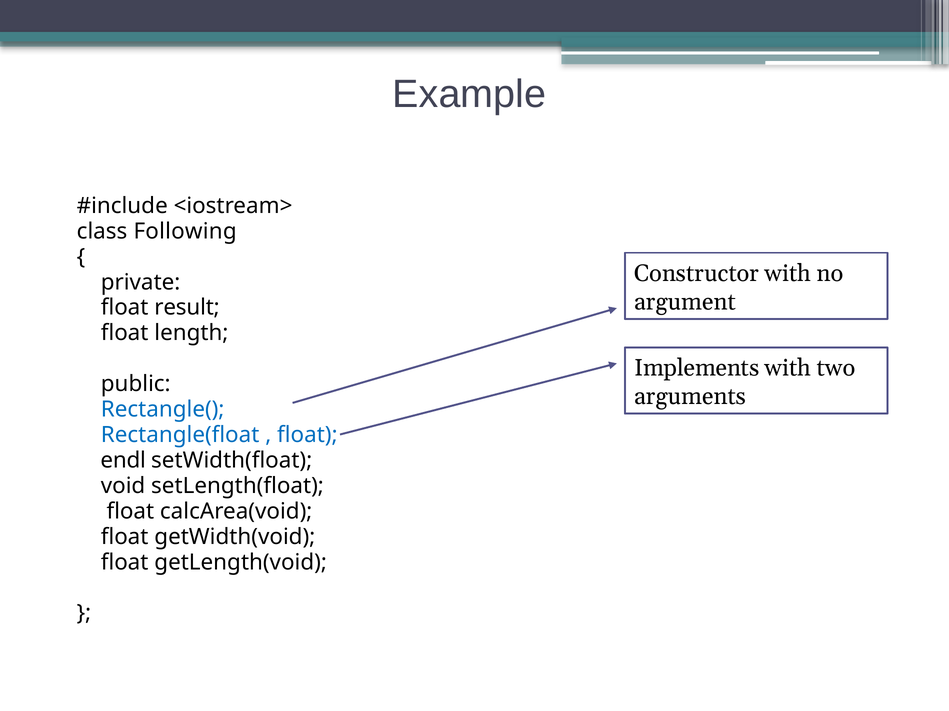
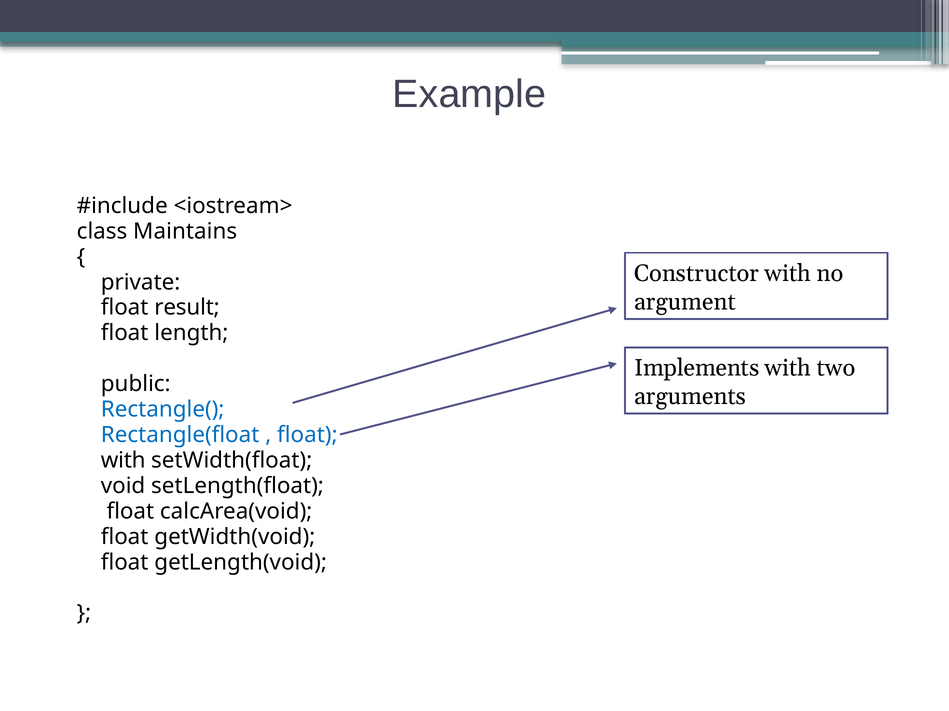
Following: Following -> Maintains (185, 231)
endl: endl -> with (123, 461)
